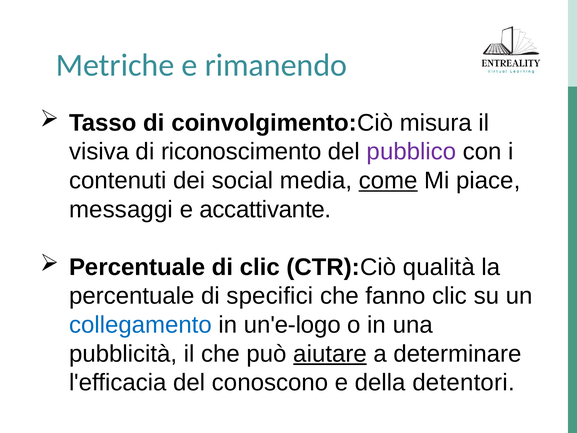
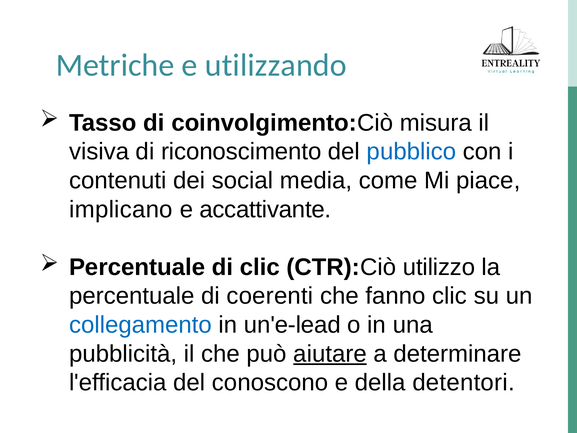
rimanendo: rimanendo -> utilizzando (276, 65)
pubblico colour: purple -> blue (411, 152)
come underline: present -> none (388, 180)
messaggi: messaggi -> implicano (121, 209)
qualità: qualità -> utilizzo (439, 267)
specifici: specifici -> coerenti (270, 296)
un'e-logo: un'e-logo -> un'e-lead (292, 325)
